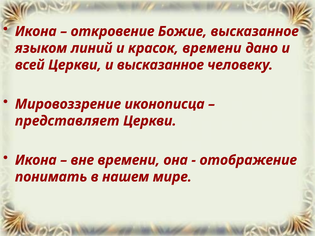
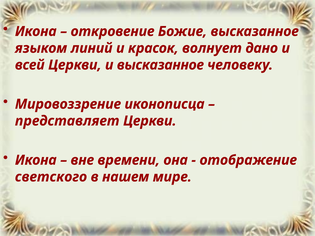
красок времени: времени -> волнует (212, 48)
понимать: понимать -> светского (51, 177)
